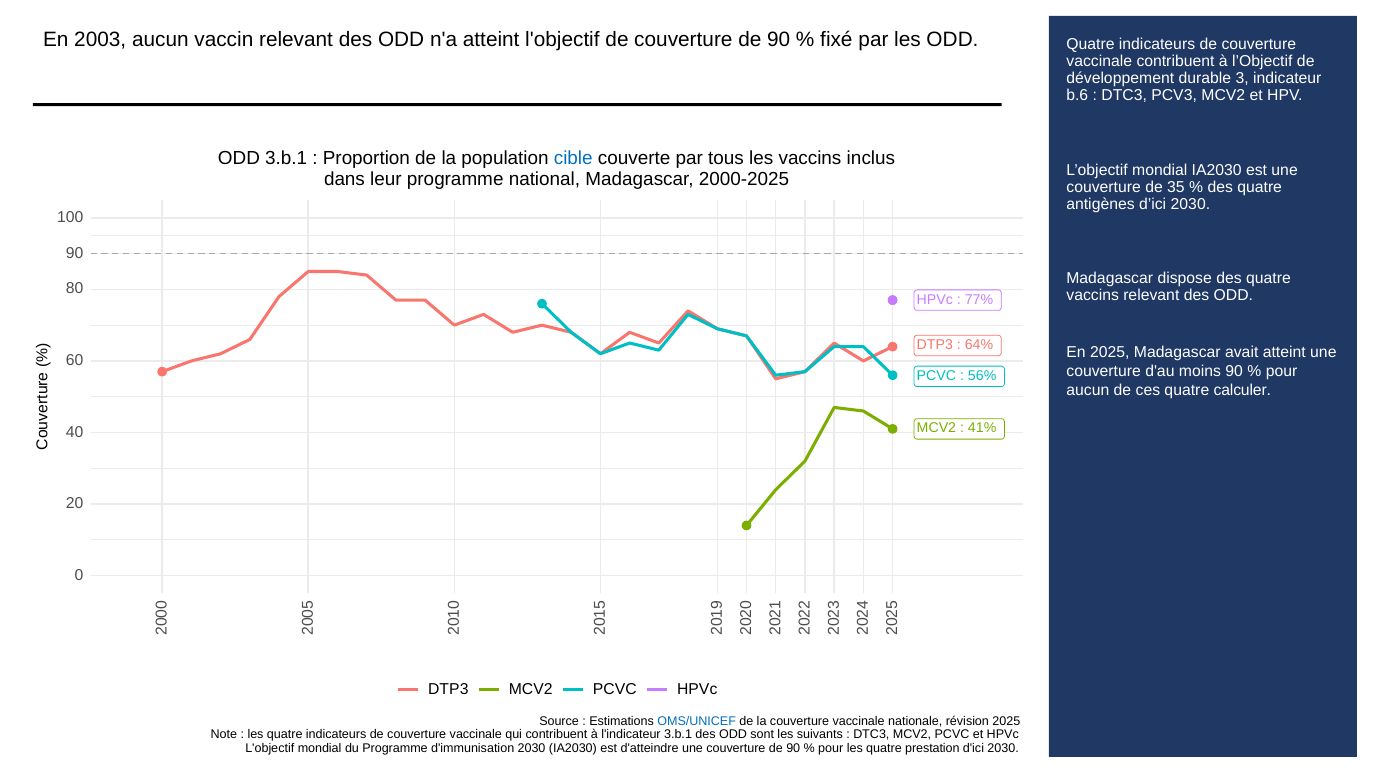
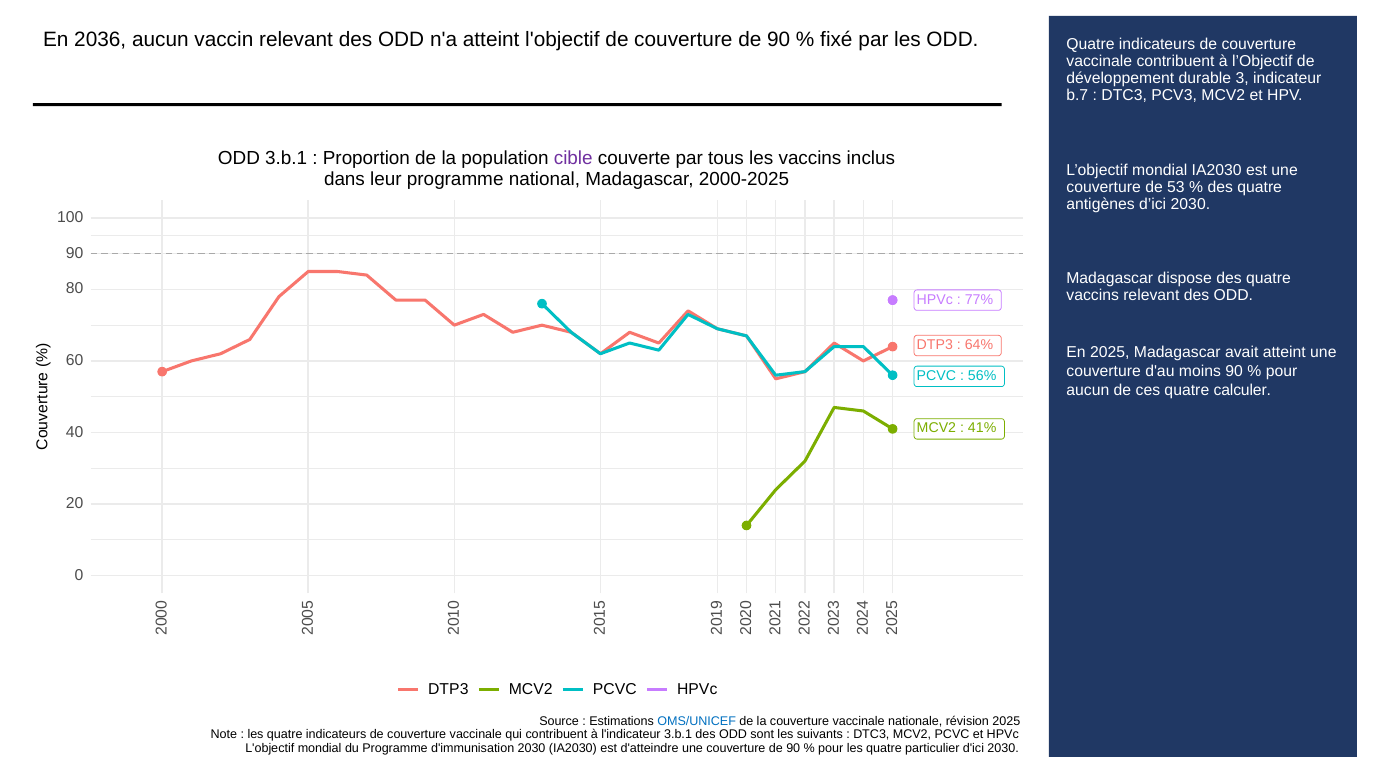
2003: 2003 -> 2036 (100, 40)
b.6: b.6 -> b.7 (1077, 95)
cible colour: blue -> purple (573, 158)
35: 35 -> 53 (1176, 187)
prestation: prestation -> particulier (932, 748)
